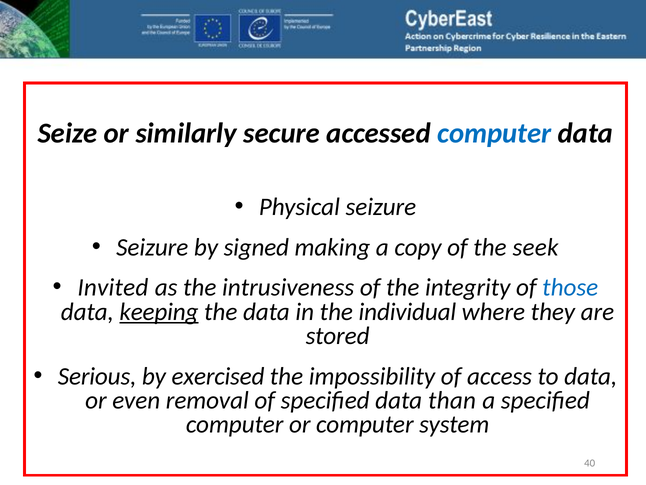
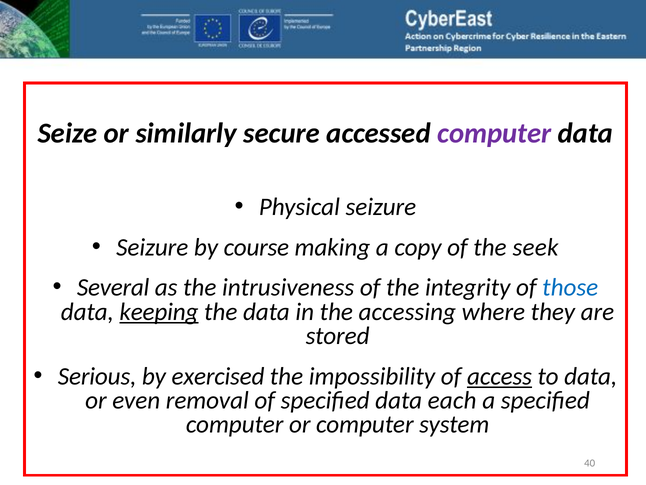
computer colour: blue -> purple (494, 133)
signed: signed -> course (256, 247)
Invited: Invited -> Several (113, 287)
individual: individual -> accessing (407, 312)
access underline: none -> present (500, 376)
than: than -> each (452, 400)
